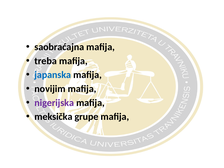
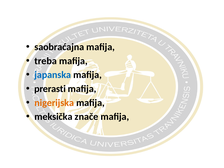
novijim: novijim -> prerasti (50, 89)
nigerijska colour: purple -> orange (54, 103)
grupe: grupe -> znače (86, 117)
